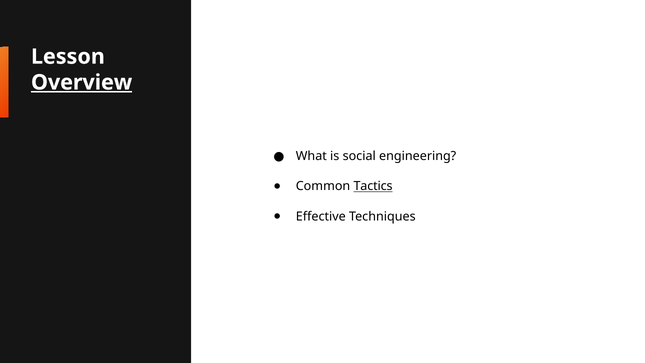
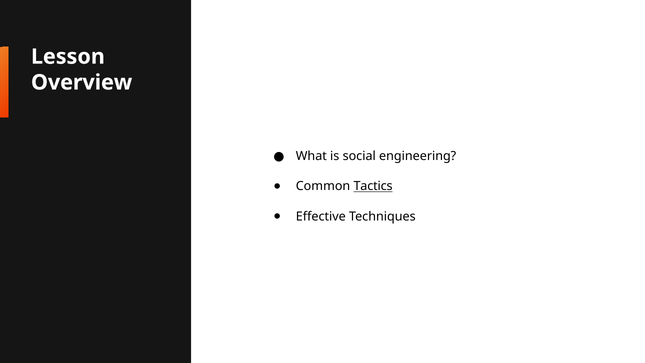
Overview underline: present -> none (82, 82)
